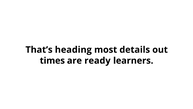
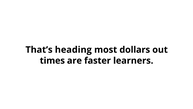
details: details -> dollars (135, 50)
ready: ready -> faster (98, 60)
